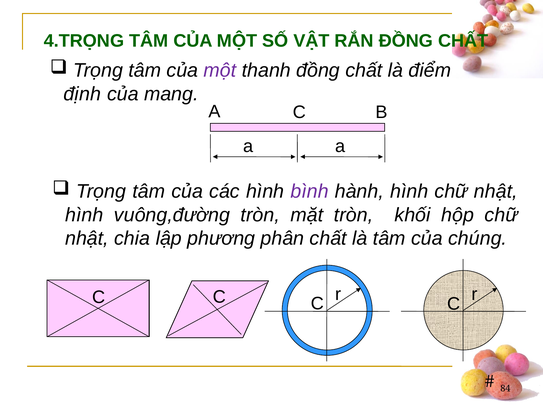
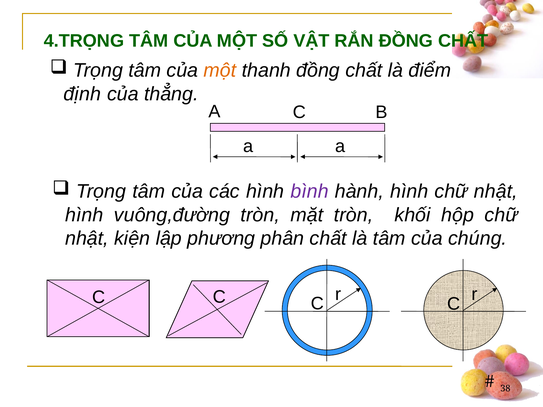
một colour: purple -> orange (220, 71)
mang: mang -> thẳng (171, 94)
chia: chia -> kiện (132, 239)
84: 84 -> 38 (505, 389)
